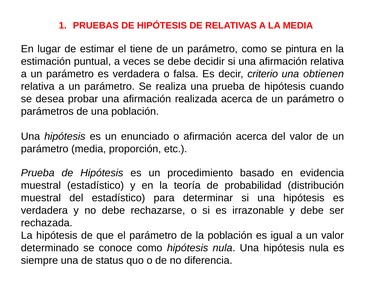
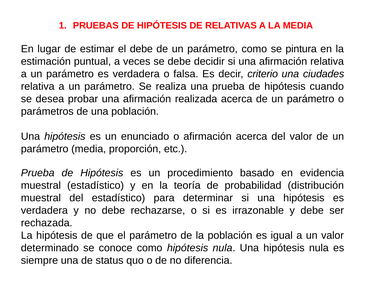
el tiene: tiene -> debe (141, 49)
obtienen: obtienen -> ciudades (324, 74)
